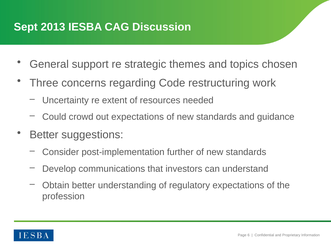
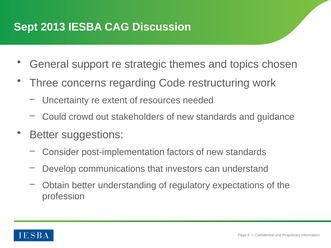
out expectations: expectations -> stakeholders (138, 117)
further: further -> factors (180, 152)
